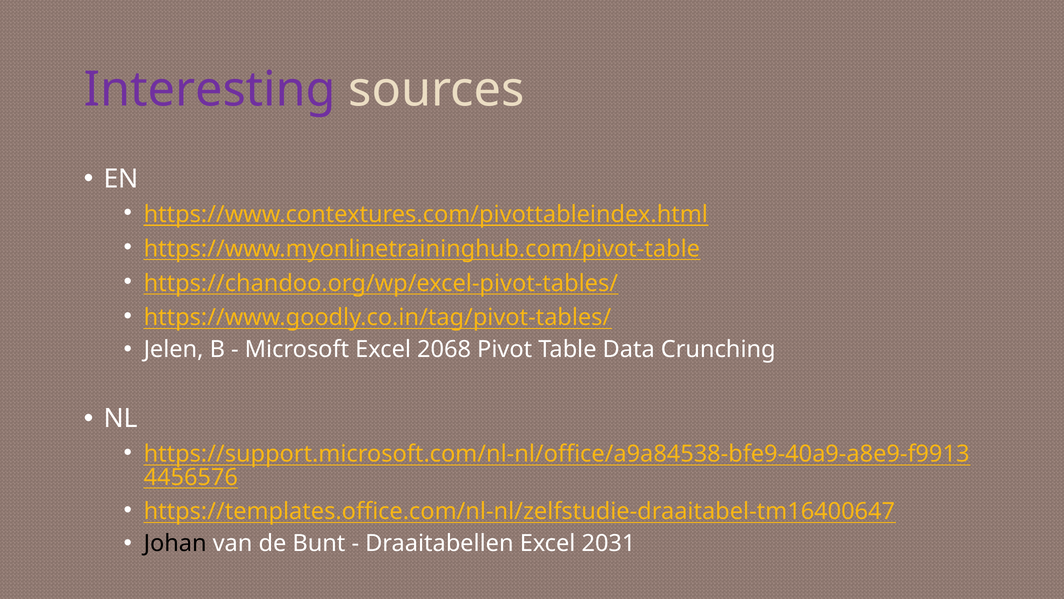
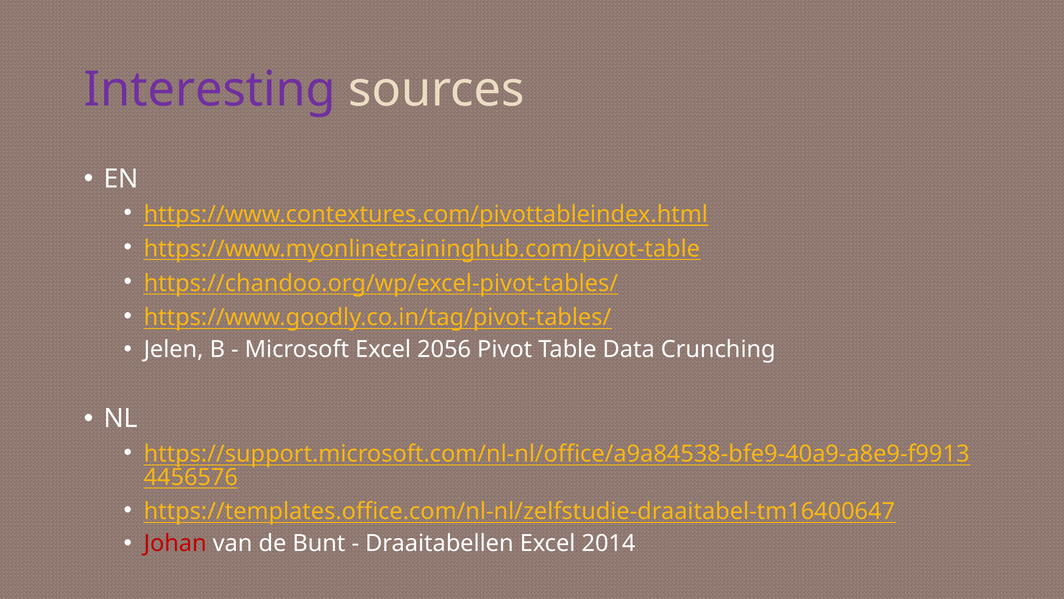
2068: 2068 -> 2056 (444, 349)
Johan colour: black -> red (175, 543)
2031: 2031 -> 2014 (608, 543)
